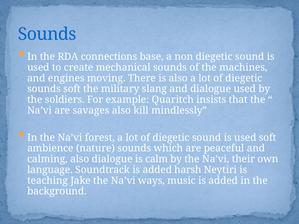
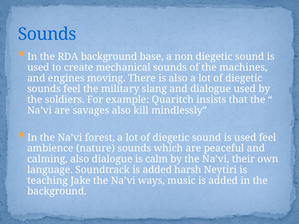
RDA connections: connections -> background (109, 57)
sounds soft: soft -> feel (72, 89)
used soft: soft -> feel (268, 138)
